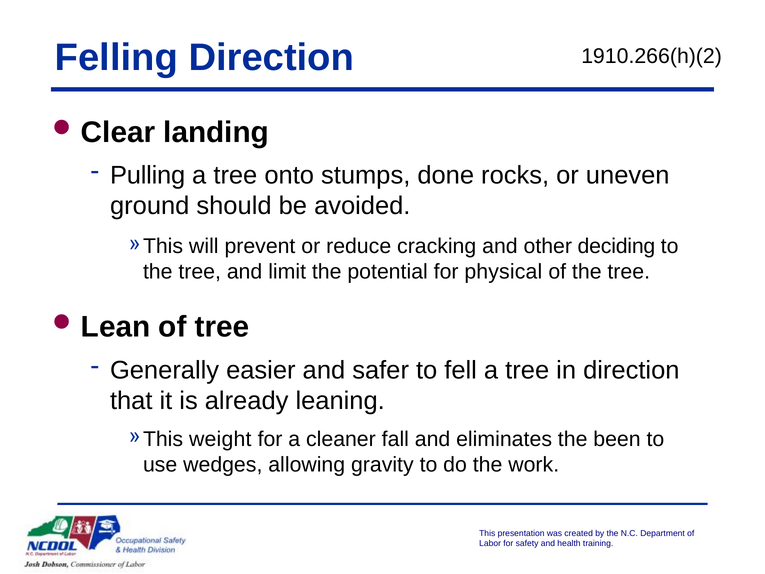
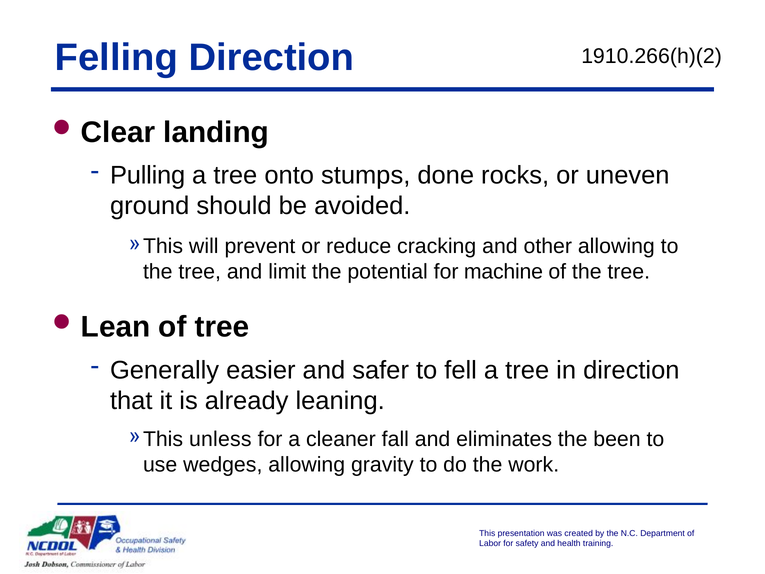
other deciding: deciding -> allowing (616, 246)
physical: physical -> machine (503, 272)
weight: weight -> unless (220, 439)
